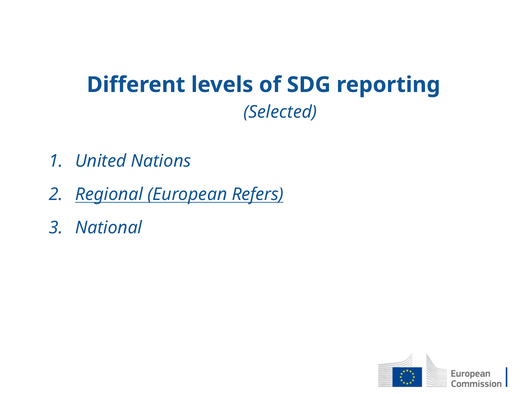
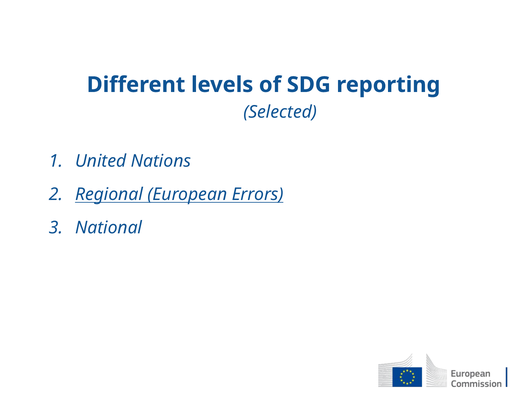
Refers: Refers -> Errors (258, 195)
